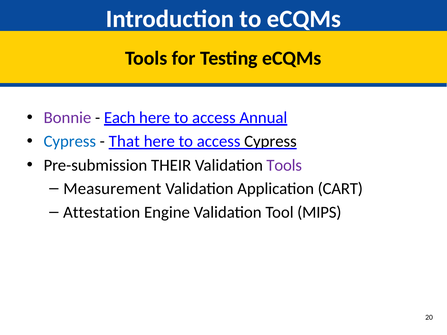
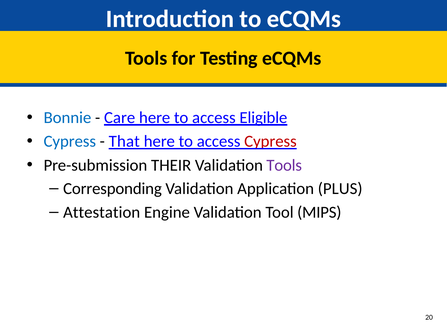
Bonnie colour: purple -> blue (67, 118)
Each: Each -> Care (120, 118)
Annual: Annual -> Eligible (263, 118)
Cypress colour: black -> red (270, 142)
Measurement: Measurement -> Corresponding (112, 189)
CART: CART -> PLUS (340, 189)
